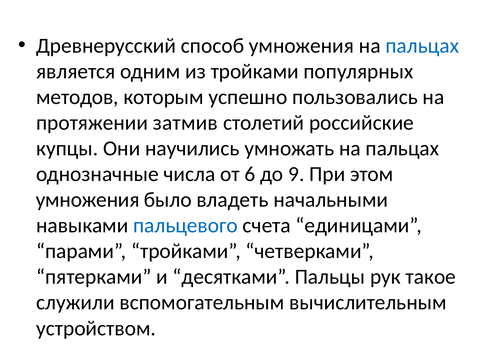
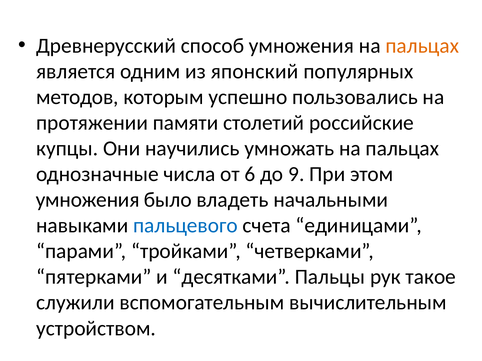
пальцах colour: blue -> orange (422, 46)
из тройками: тройками -> японский (255, 71)
затмив: затмив -> памяти (186, 123)
